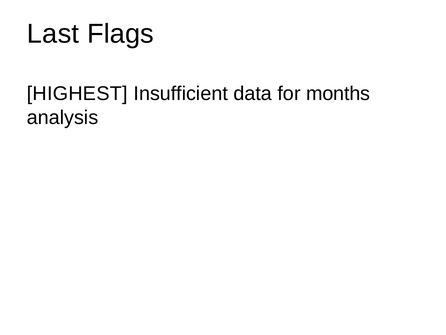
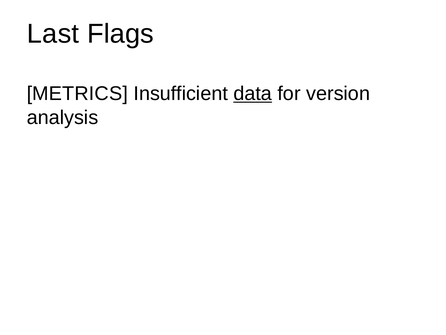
HIGHEST: HIGHEST -> METRICS (77, 94)
data underline: none -> present (253, 94)
months: months -> version (338, 94)
